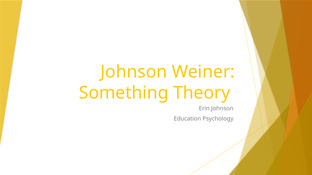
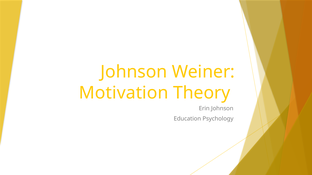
Something: Something -> Motivation (124, 93)
